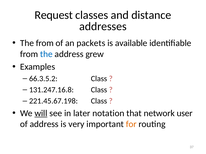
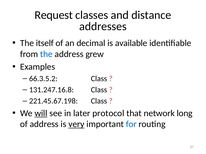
The from: from -> itself (45, 43)
packets: packets -> decimal (91, 43)
notation: notation -> protocol (108, 114)
user: user -> long (185, 114)
very underline: none -> present (76, 125)
for colour: orange -> blue (131, 125)
